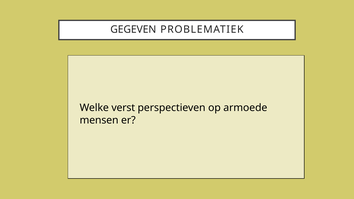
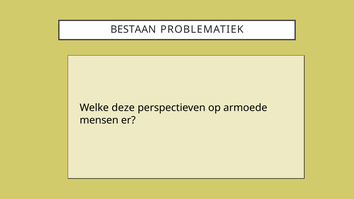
GEGEVEN: GEGEVEN -> BESTAAN (133, 29)
verst: verst -> deze (123, 108)
